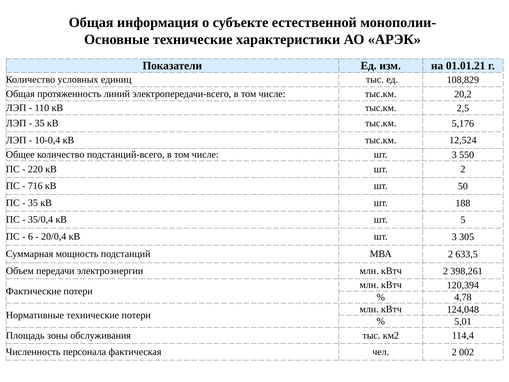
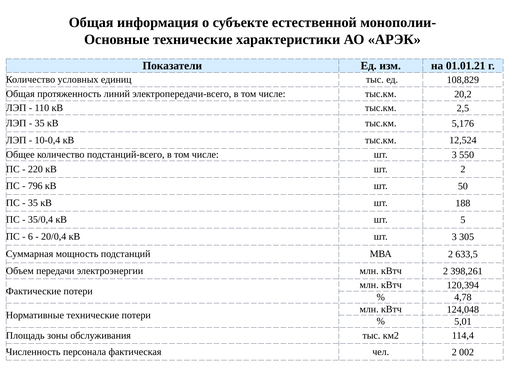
716: 716 -> 796 (35, 186)
